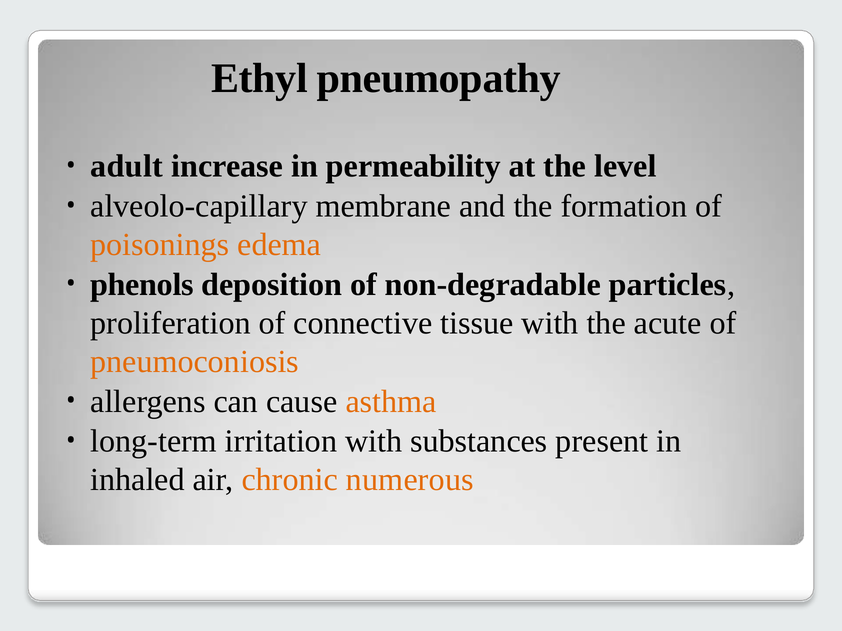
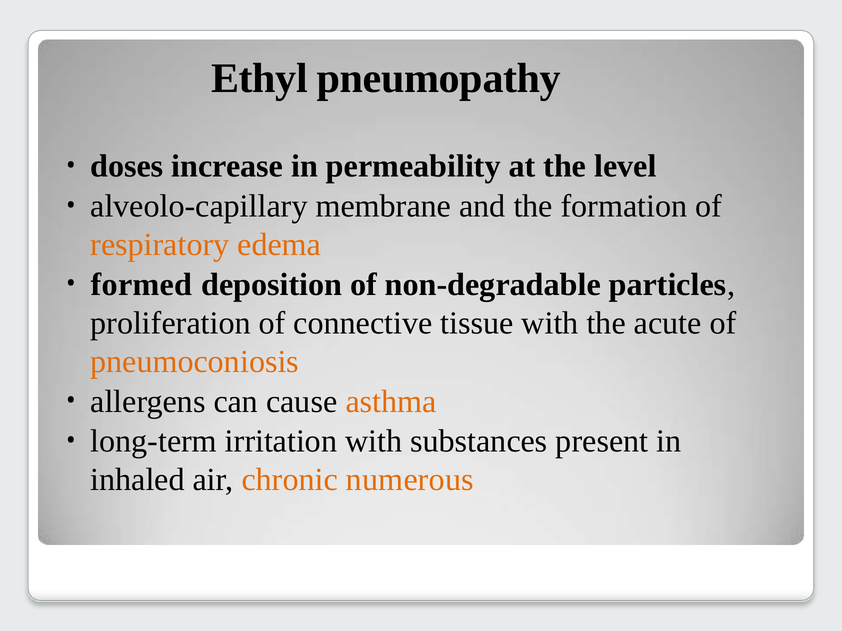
adult: adult -> doses (127, 166)
poisonings: poisonings -> respiratory (160, 245)
phenols: phenols -> formed (142, 285)
